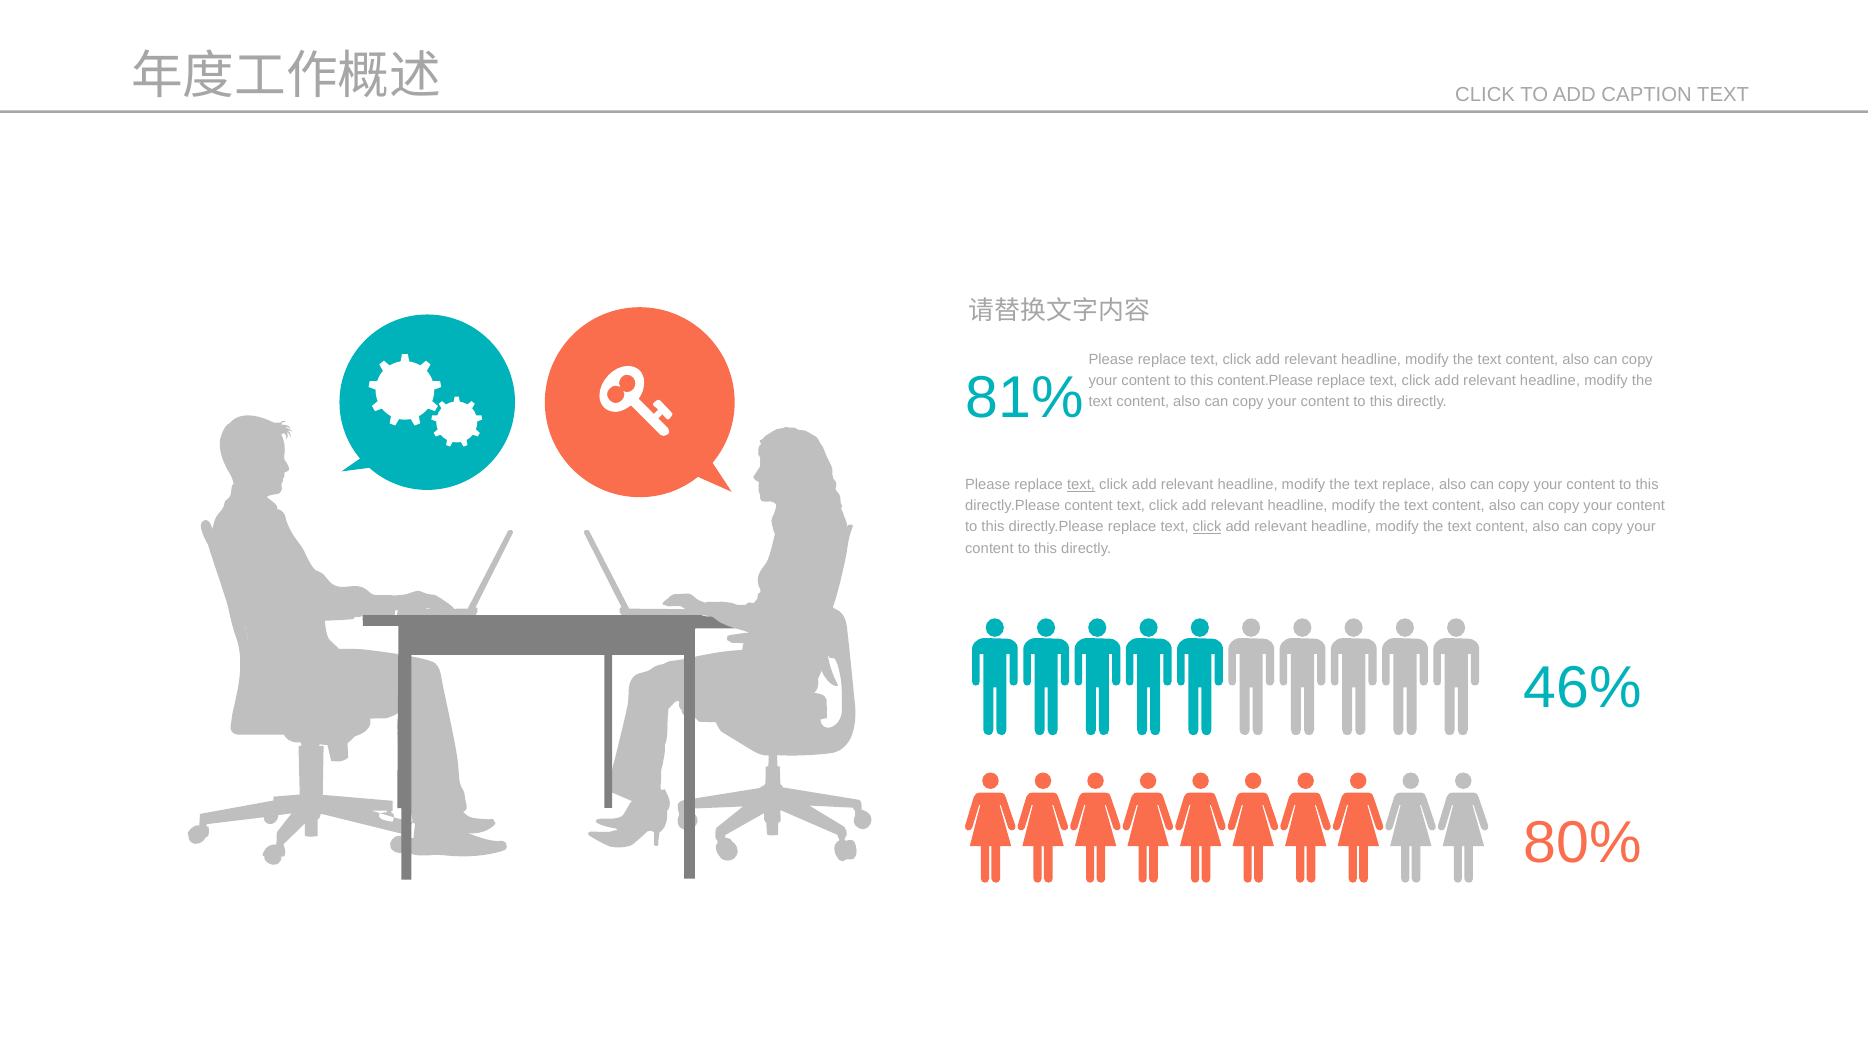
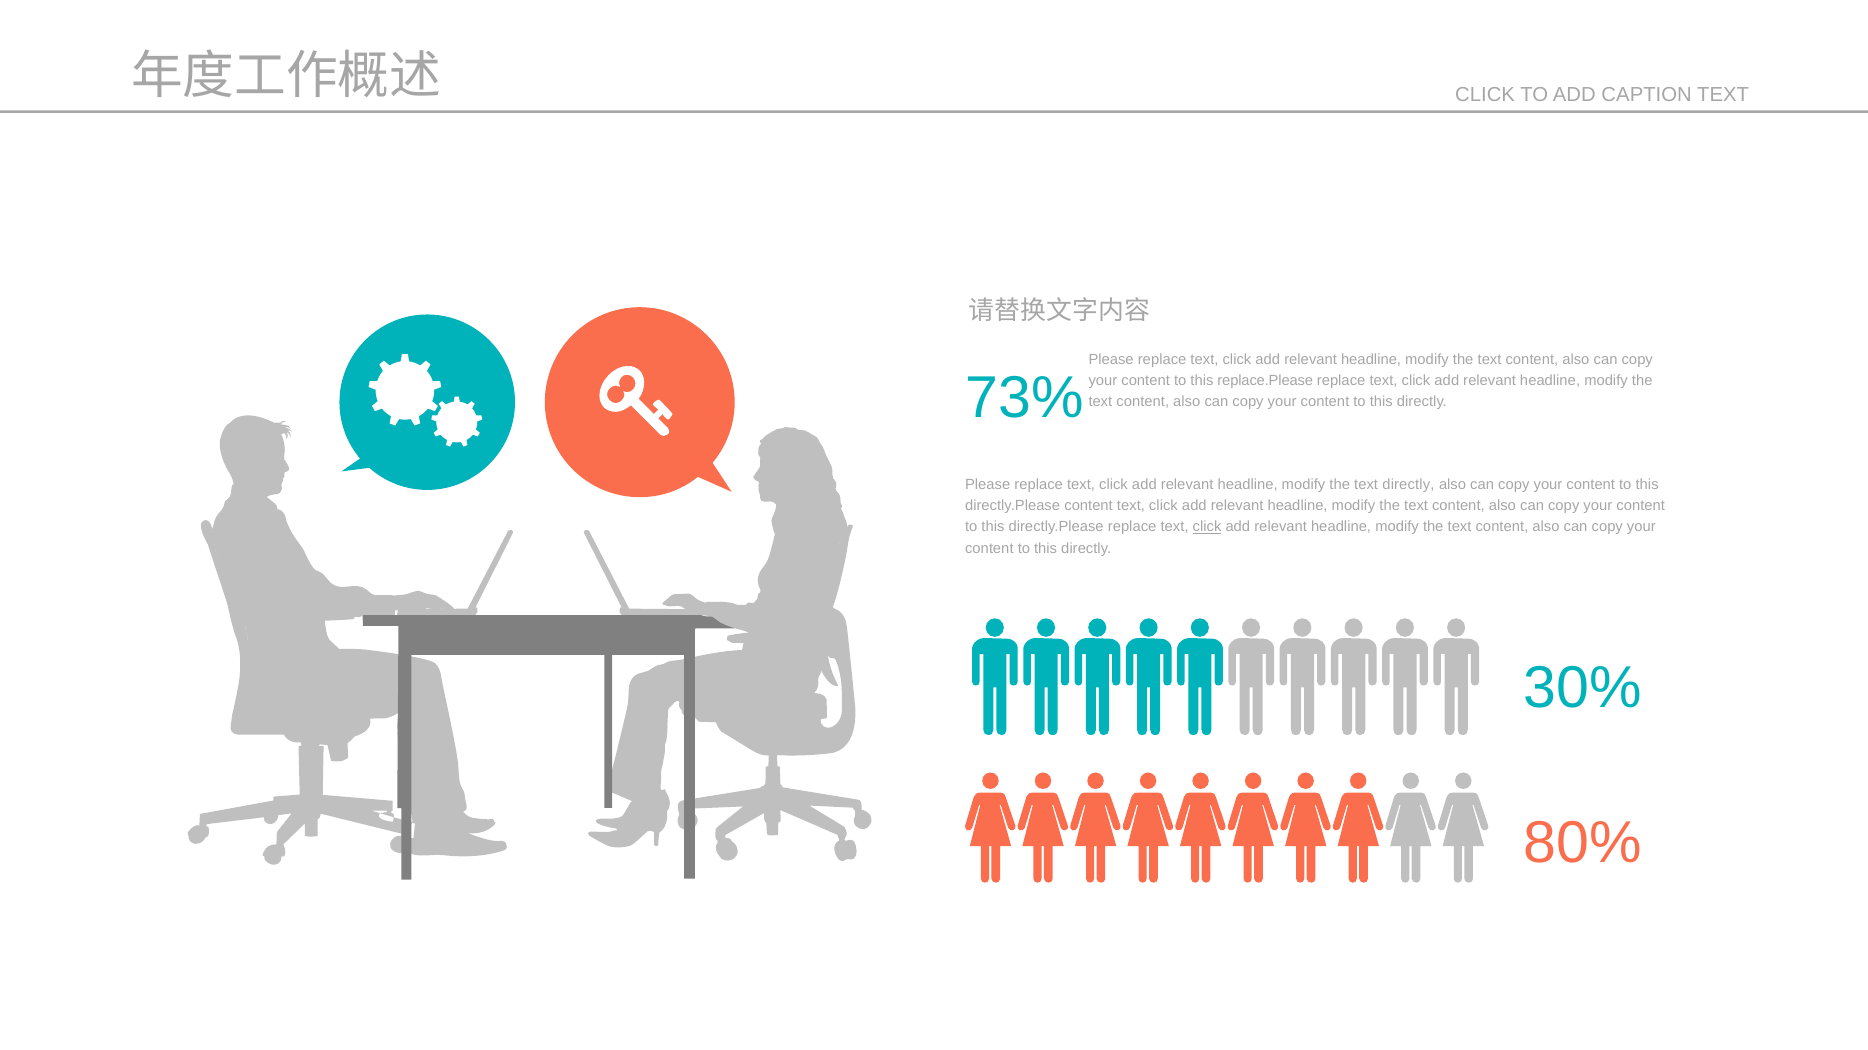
81%: 81% -> 73% (1025, 399)
content.Please: content.Please -> replace.Please (1265, 381)
text underline: present -> none (1081, 485)
text replace: replace -> directly (1408, 485)
46%: 46% -> 30% (1583, 688)
